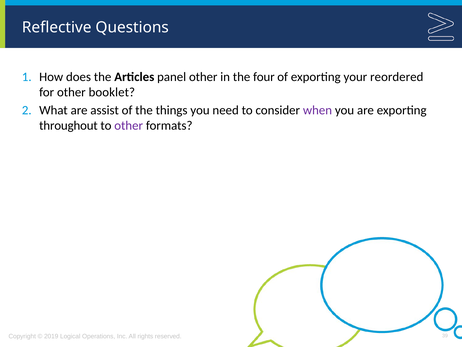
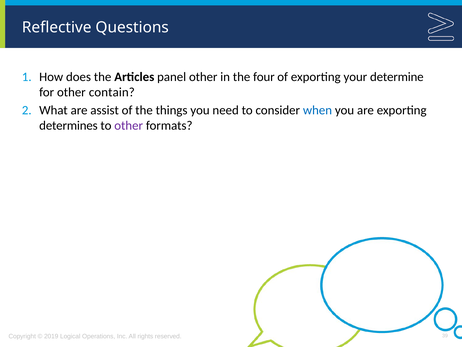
reordered: reordered -> determine (397, 77)
booklet: booklet -> contain (112, 92)
when colour: purple -> blue (317, 110)
throughout: throughout -> determines (68, 125)
